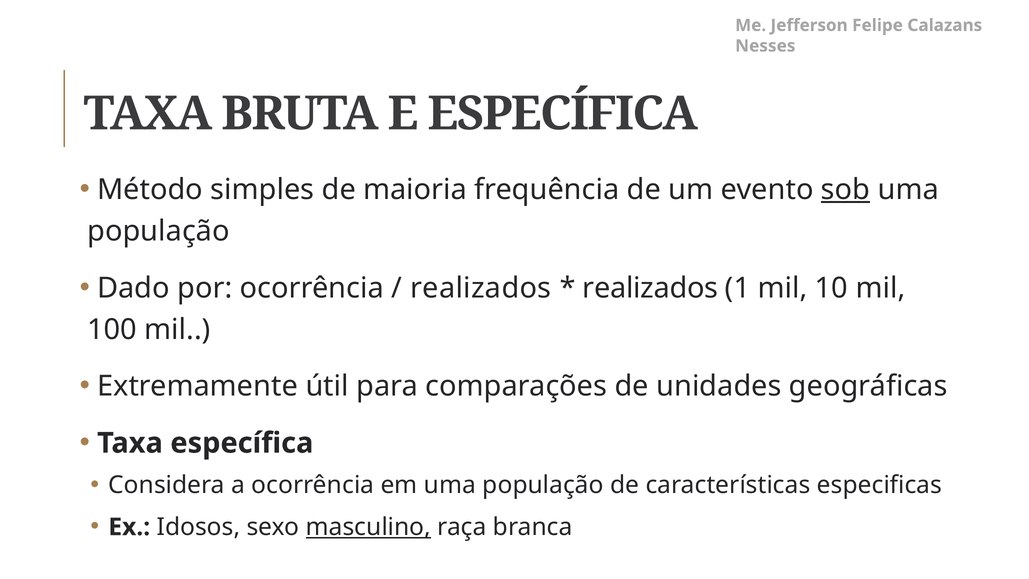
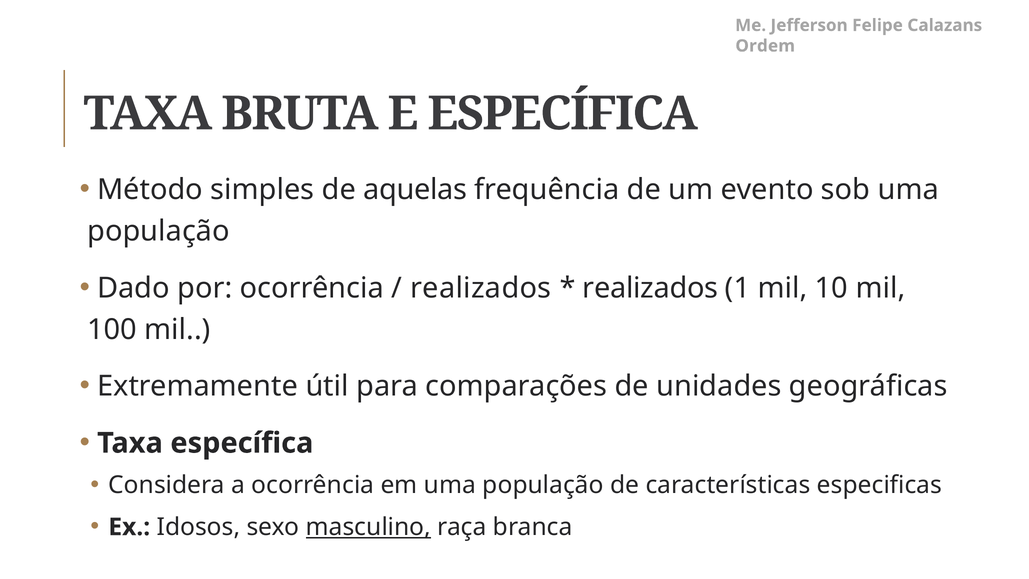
Nesses: Nesses -> Ordem (765, 46)
maioria: maioria -> aquelas (415, 189)
sob underline: present -> none (846, 189)
